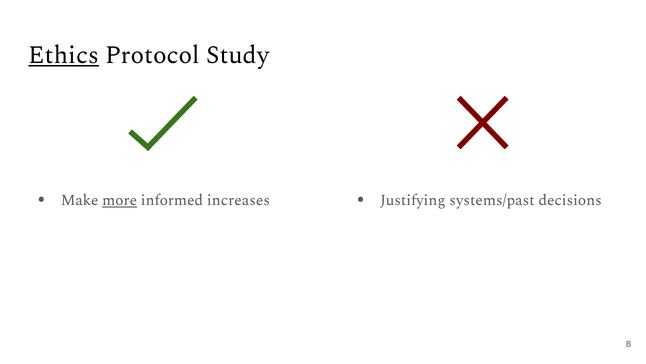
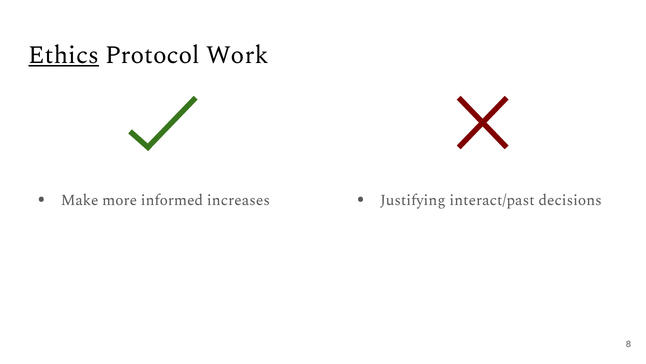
Study: Study -> Work (238, 55)
more underline: present -> none (120, 200)
systems/past: systems/past -> interact/past (492, 200)
